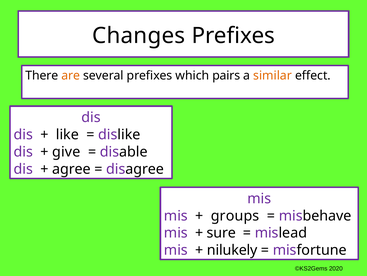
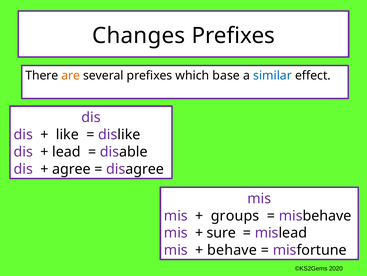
pairs: pairs -> base (226, 75)
similar colour: orange -> blue (273, 75)
give: give -> lead (66, 151)
nilukely: nilukely -> behave (232, 250)
